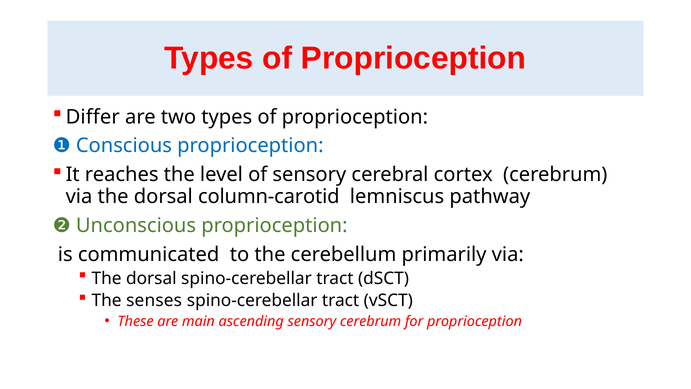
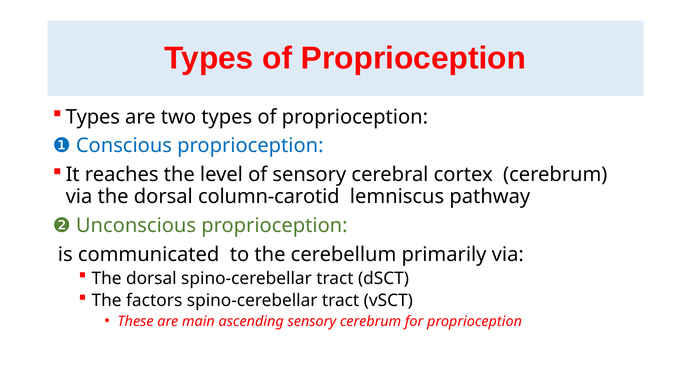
Differ: Differ -> Types (93, 117)
senses: senses -> factors (154, 300)
